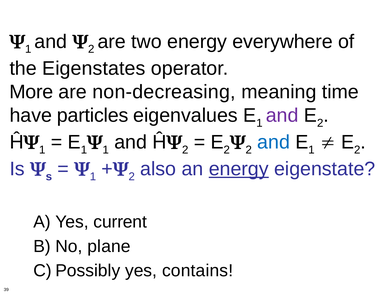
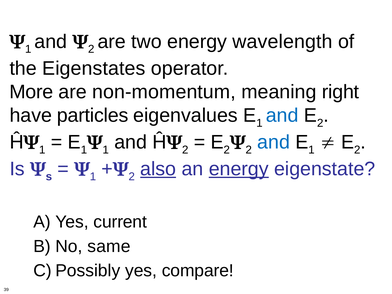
everywhere: everywhere -> wavelength (282, 42)
non-decreasing: non-decreasing -> non-momentum (164, 92)
time: time -> right (340, 92)
and colour: purple -> blue (282, 115)
also underline: none -> present (158, 169)
plane: plane -> same (109, 246)
contains: contains -> compare (198, 271)
